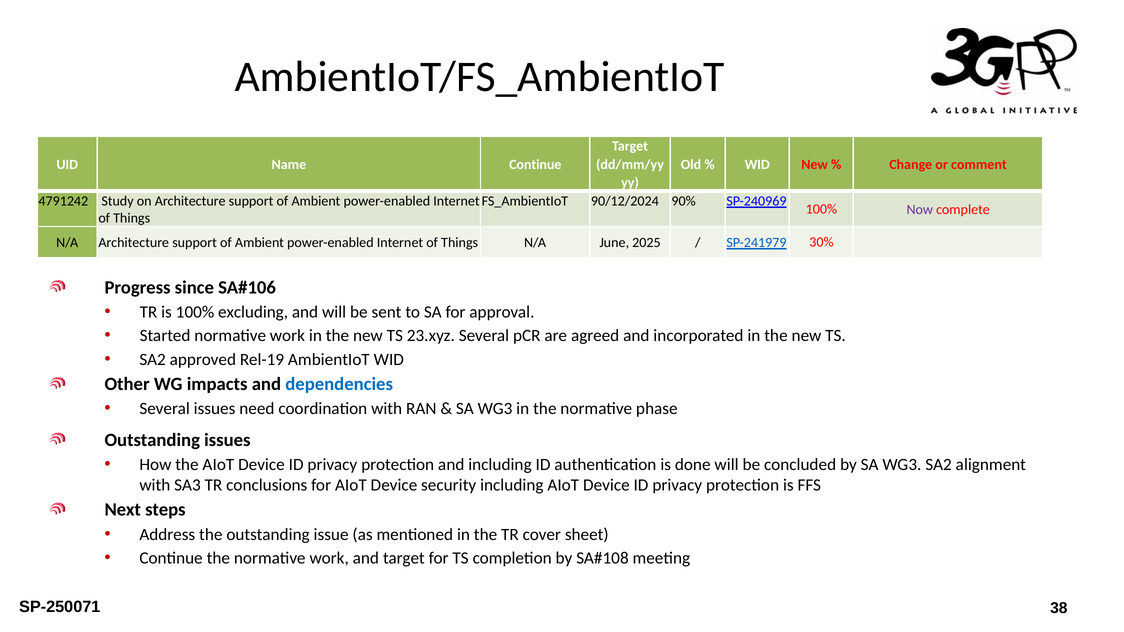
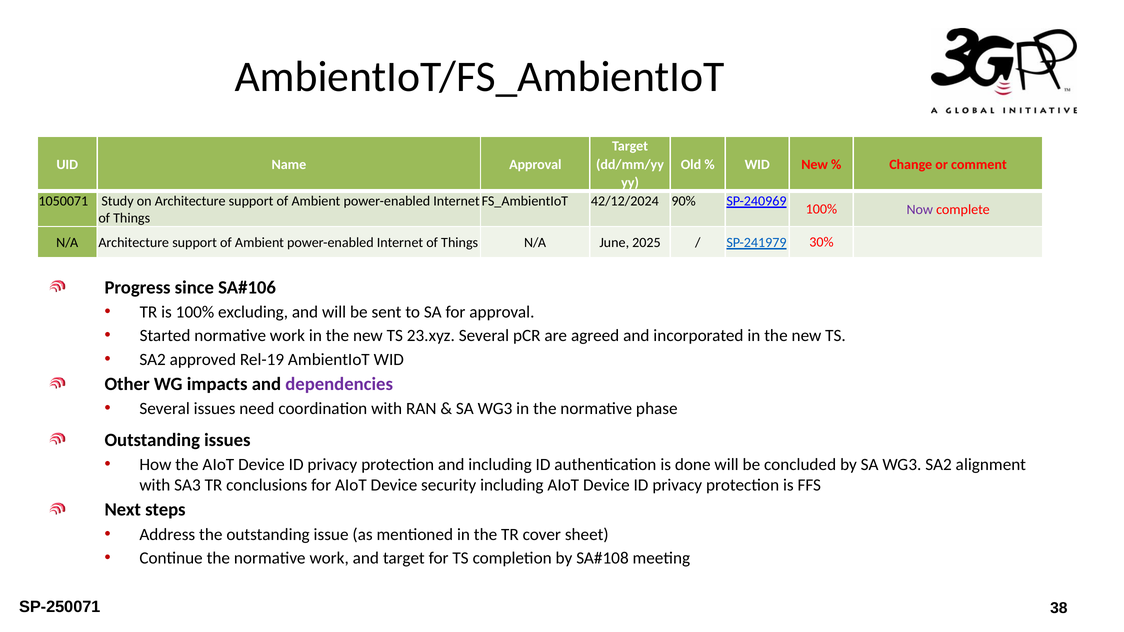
Name Continue: Continue -> Approval (535, 165)
4791242: 4791242 -> 1050071 (63, 201)
90/12/2024: 90/12/2024 -> 42/12/2024 (625, 201)
dependencies colour: blue -> purple (339, 384)
